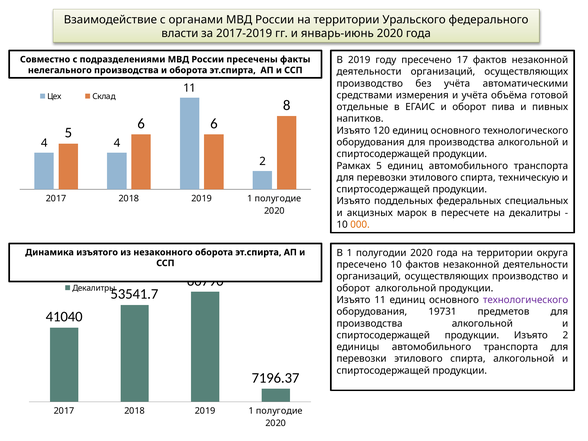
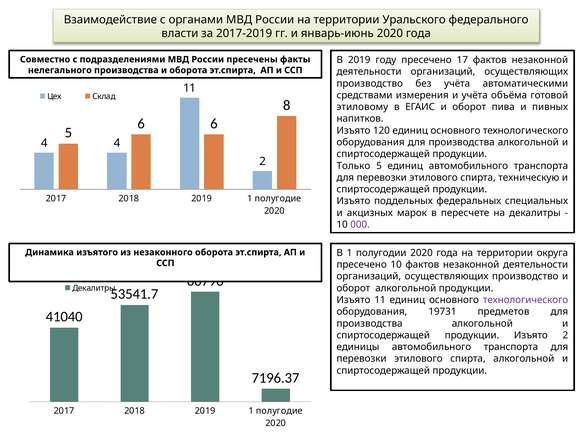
отдельные: отдельные -> этиловому (362, 107)
Рамках: Рамках -> Только (353, 166)
000 colour: orange -> purple (360, 225)
